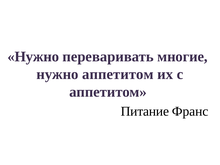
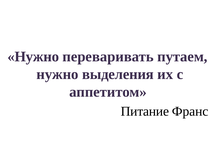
многие: многие -> путаем (182, 57)
нужно аппетитом: аппетитом -> выделения (118, 74)
